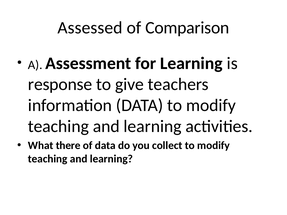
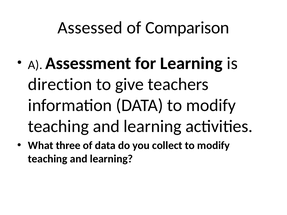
response: response -> direction (60, 84)
there: there -> three (68, 146)
